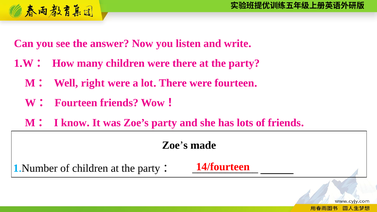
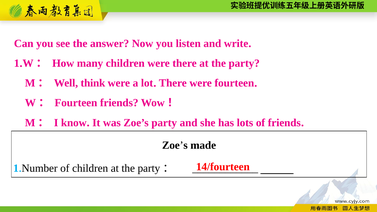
right: right -> think (93, 83)
